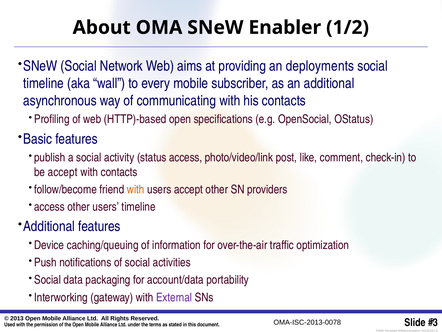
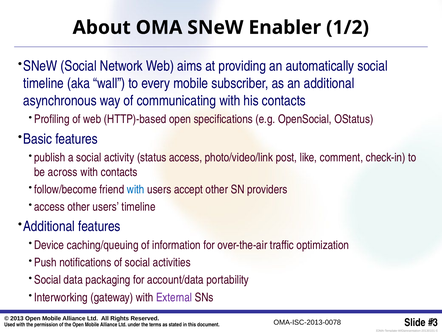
deployments: deployments -> automatically (320, 66)
be accept: accept -> across (63, 172)
with colour: orange -> blue (136, 189)
